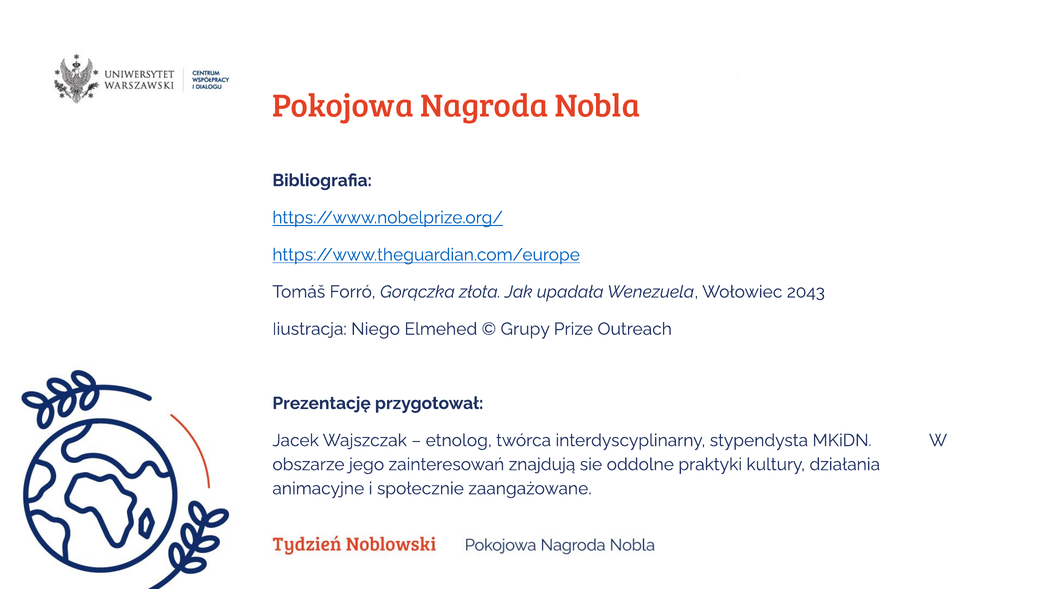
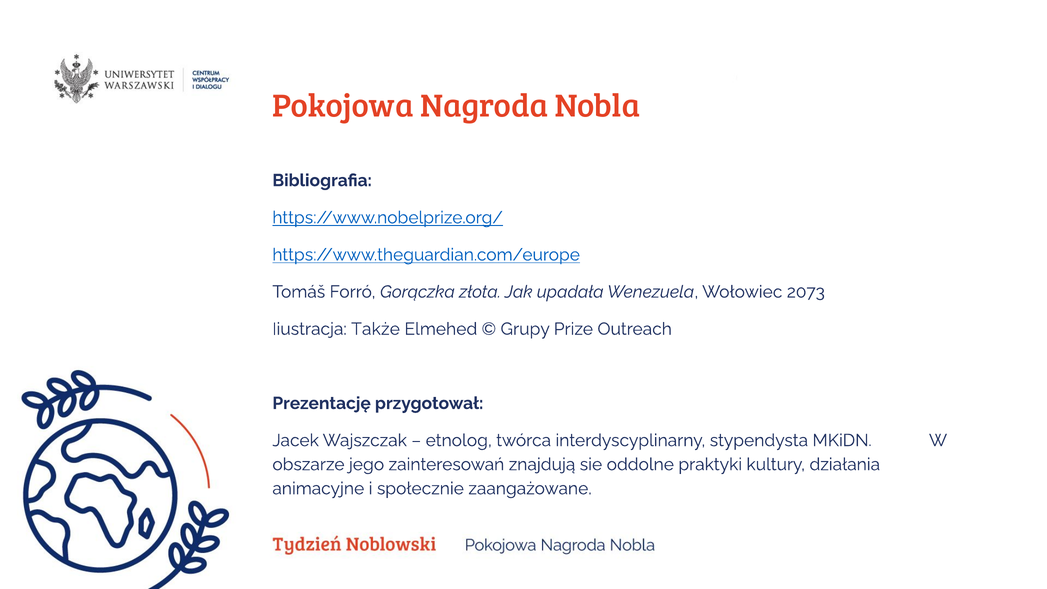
2043: 2043 -> 2073 (806, 292)
Niego: Niego -> Także (376, 329)
